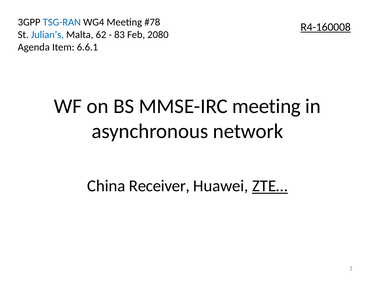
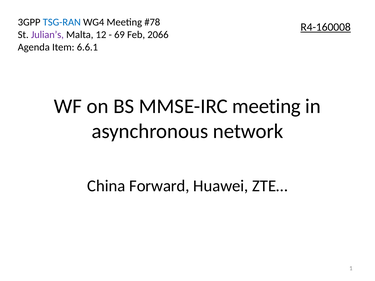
Julian’s colour: blue -> purple (47, 35)
62: 62 -> 12 (101, 35)
83: 83 -> 69 (119, 35)
2080: 2080 -> 2066 (158, 35)
Receiver: Receiver -> Forward (159, 186)
ZTE… underline: present -> none (270, 186)
